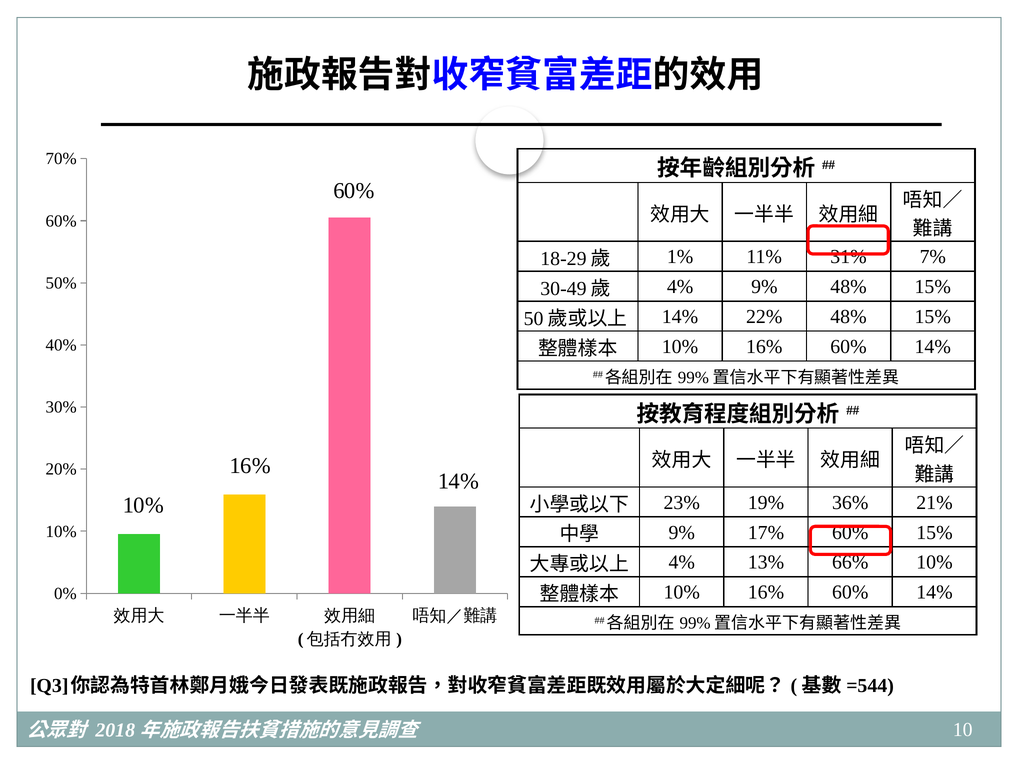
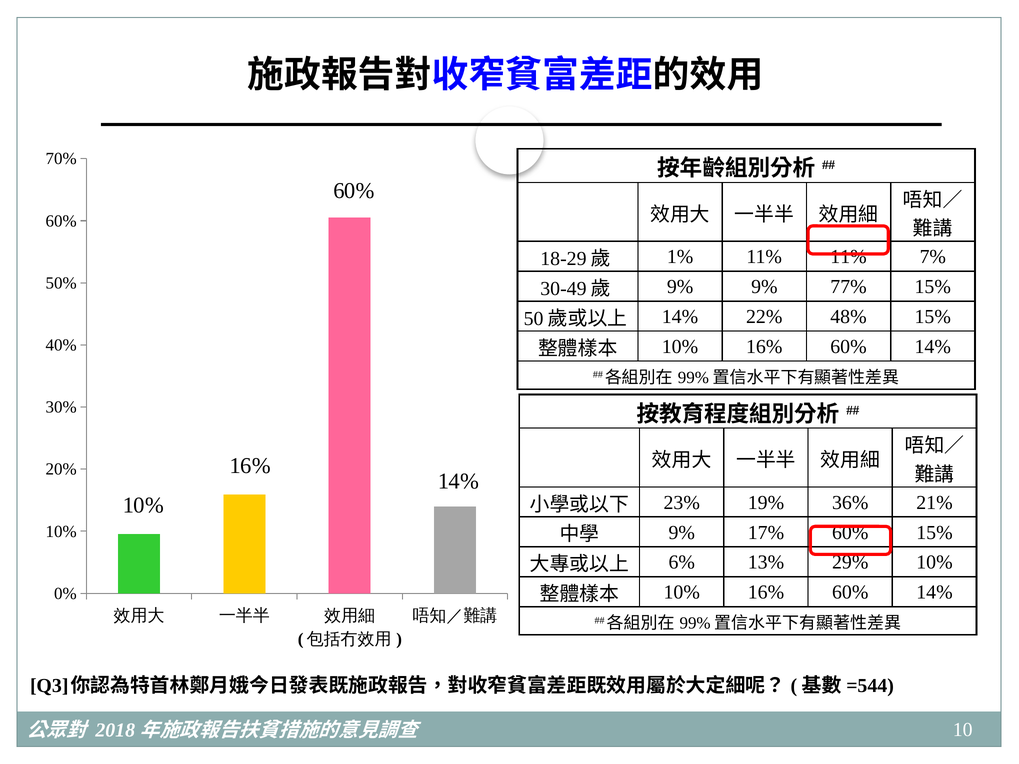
11% 31%: 31% -> 11% (849, 257)
4%: 4% -> 9% (680, 287)
9% 48%: 48% -> 77% (849, 287)
4%: 4% -> 6% (682, 563)
66%: 66% -> 29% (850, 563)
